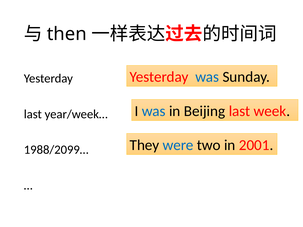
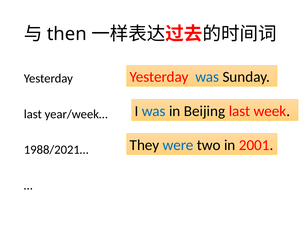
1988/2099…: 1988/2099… -> 1988/2021… (56, 150)
